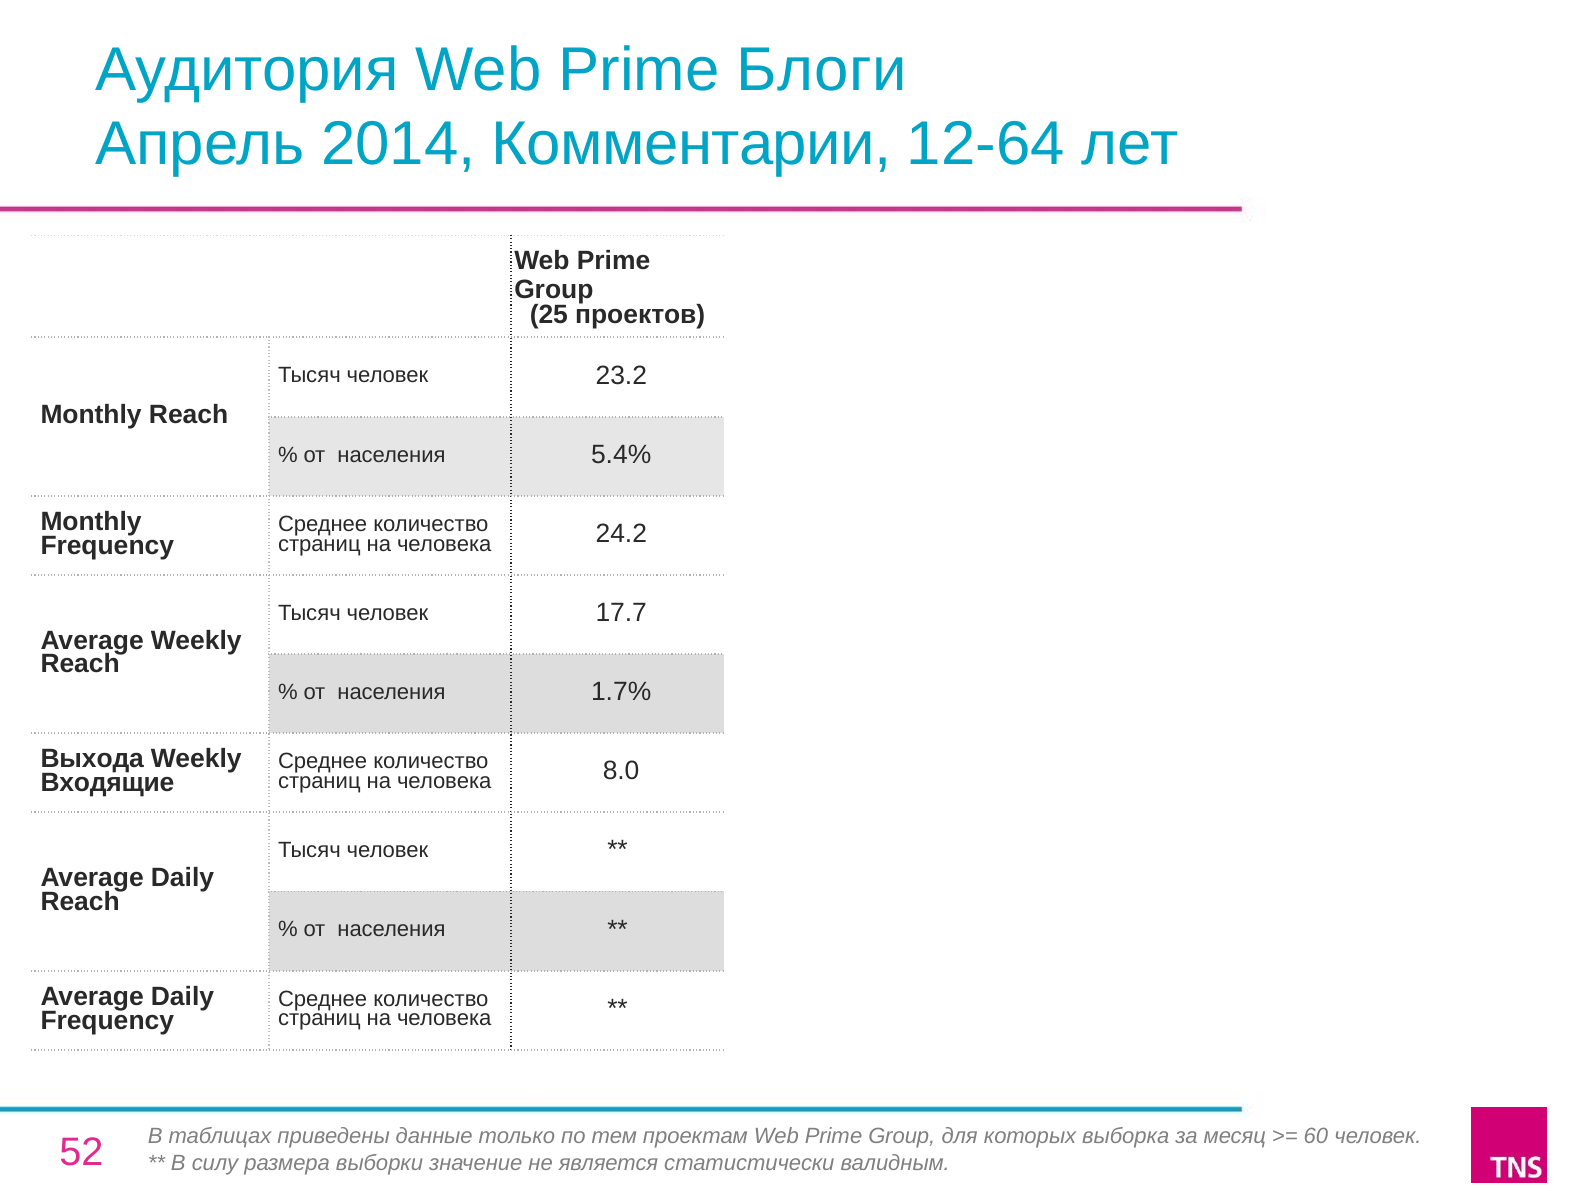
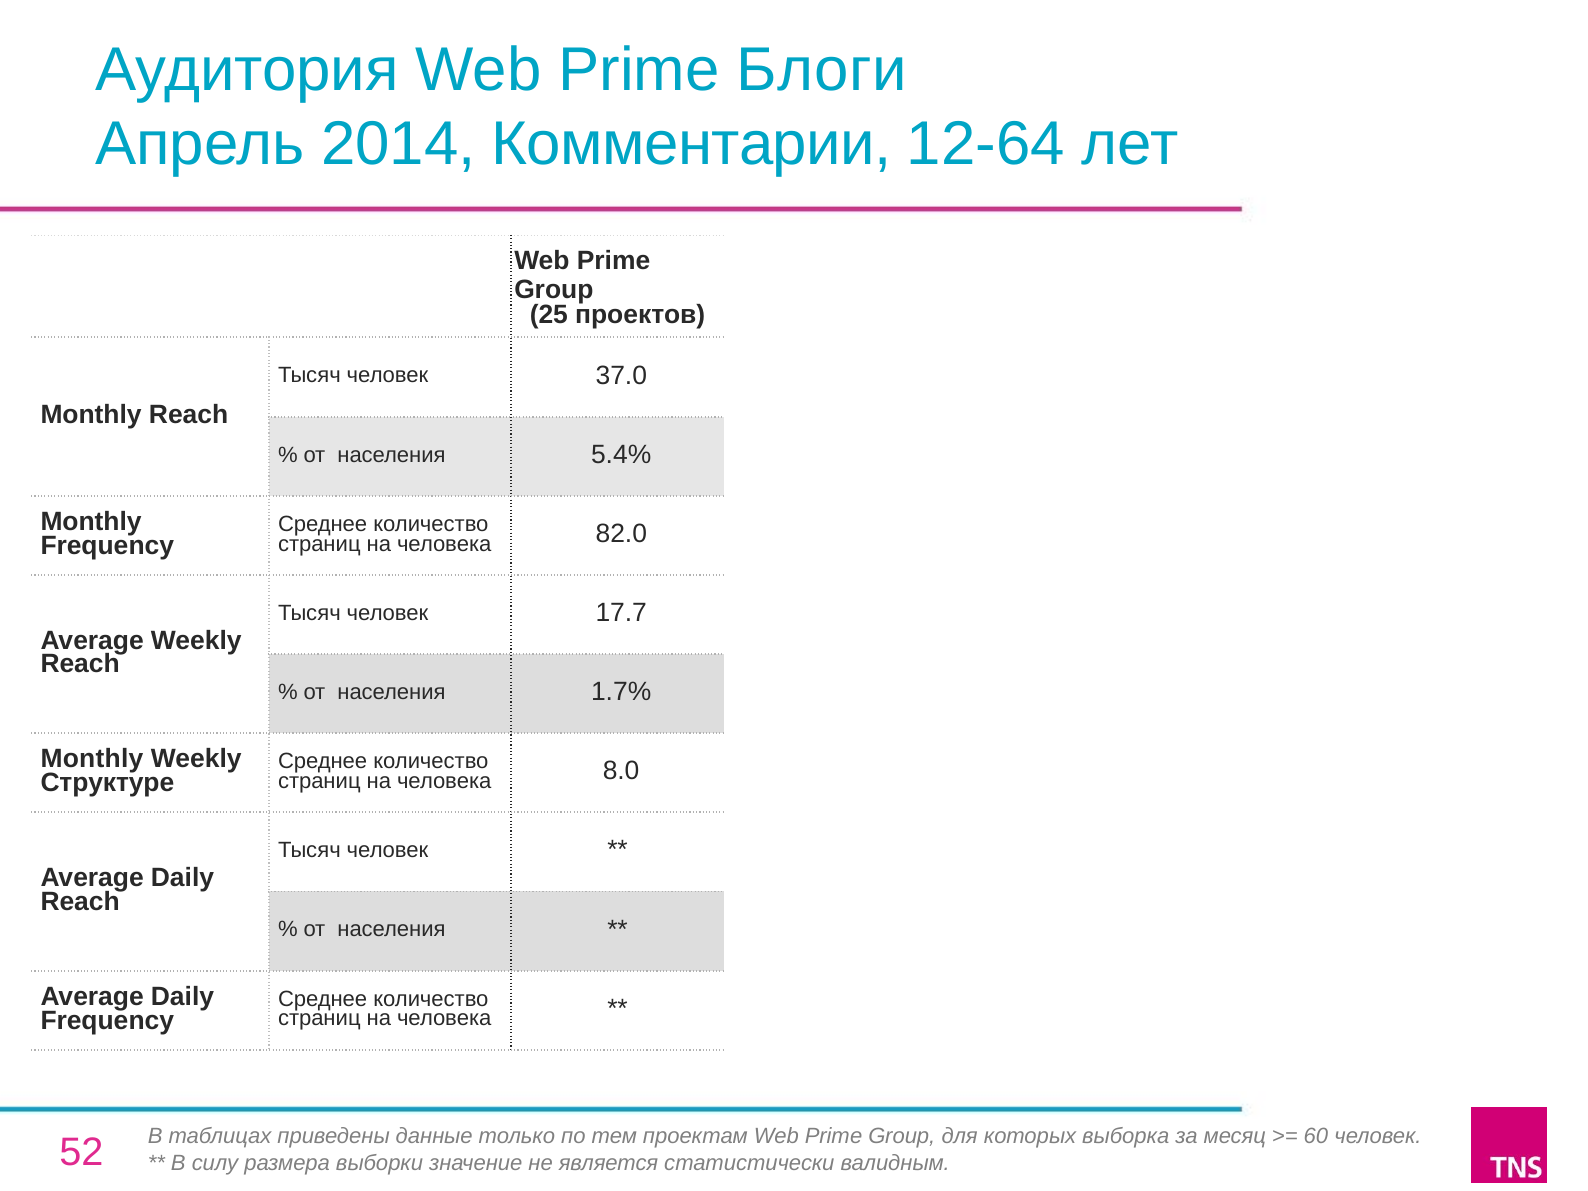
23.2: 23.2 -> 37.0 (621, 375)
24.2: 24.2 -> 82.0 (621, 534)
Выхода: Выхода -> Monthly (92, 759)
Входящие: Входящие -> Структуре (107, 783)
